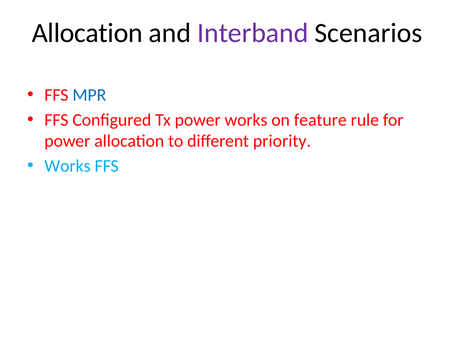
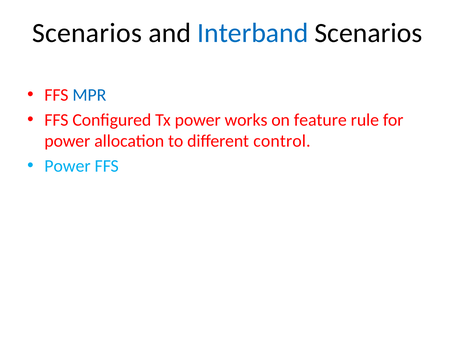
Allocation: Allocation -> Scenarios (87, 33)
Interband colour: purple -> blue (253, 33)
priority: priority -> control (282, 141)
Works: Works -> Power (67, 166)
